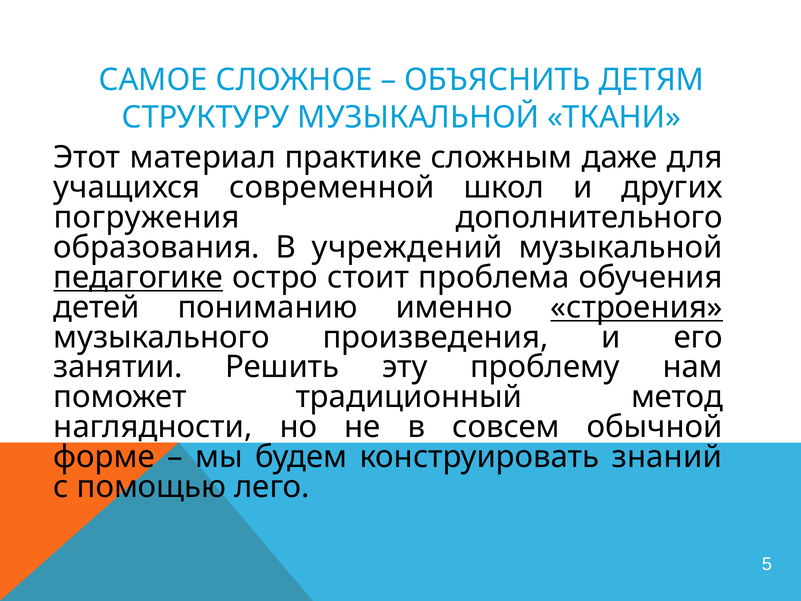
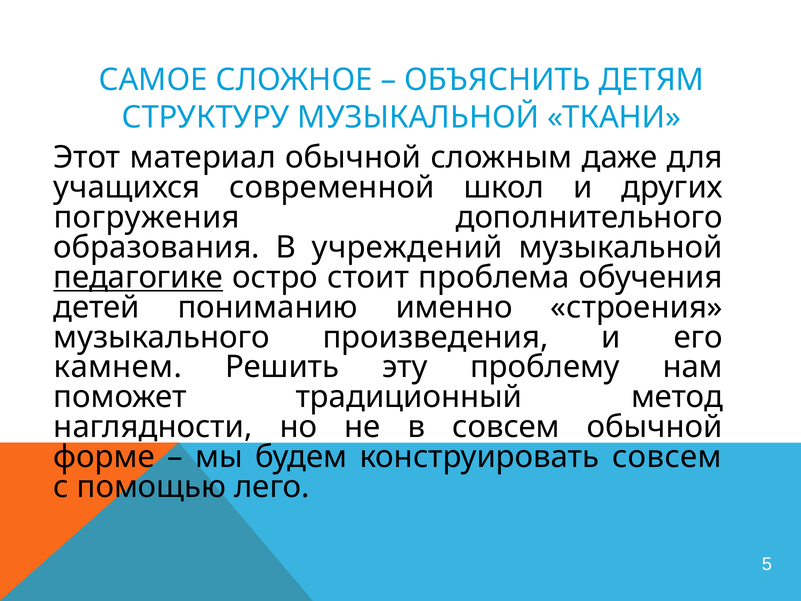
материал практике: практике -> обычной (353, 158)
строения underline: present -> none (637, 307)
занятии: занятии -> камнем (118, 367)
конструировать знаний: знаний -> совсем (667, 457)
